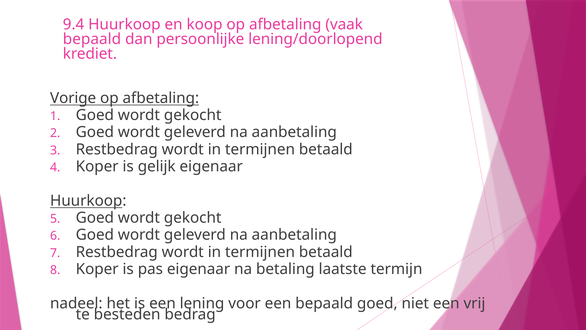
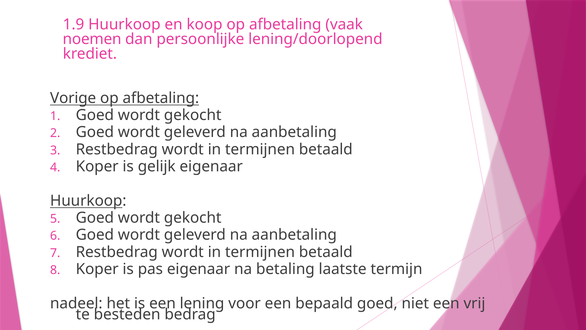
9.4: 9.4 -> 1.9 (74, 25)
bepaald: bepaald -> noemen (92, 39)
